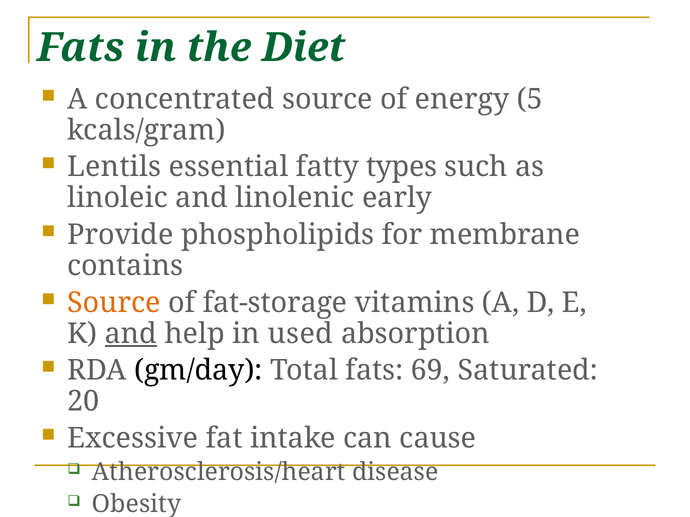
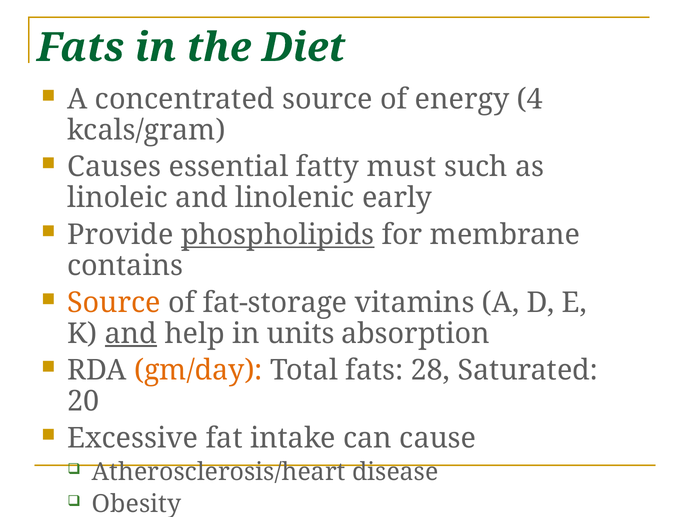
5: 5 -> 4 (530, 99)
Lentils: Lentils -> Causes (114, 167)
types: types -> must (401, 167)
phospholipids underline: none -> present (278, 235)
used: used -> units (301, 334)
gm/day colour: black -> orange (198, 371)
69: 69 -> 28 (431, 371)
